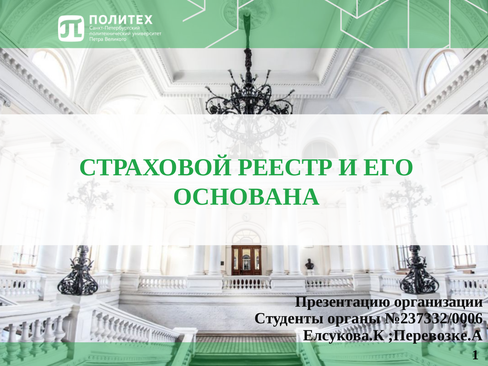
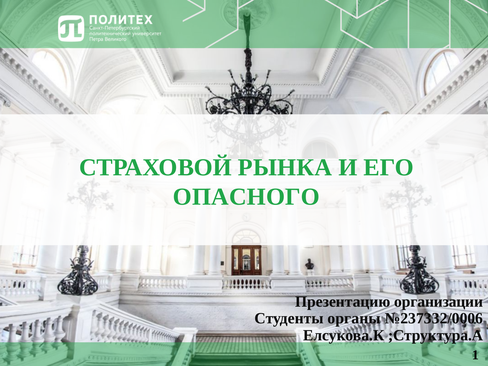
РЕЕСТР: РЕЕСТР -> РЫНКА (285, 167)
ОСНОВАНА: ОСНОВАНА -> ОПАСНОГО (246, 197)
;Перевозке.А: ;Перевозке.А -> ;Структура.А (436, 335)
